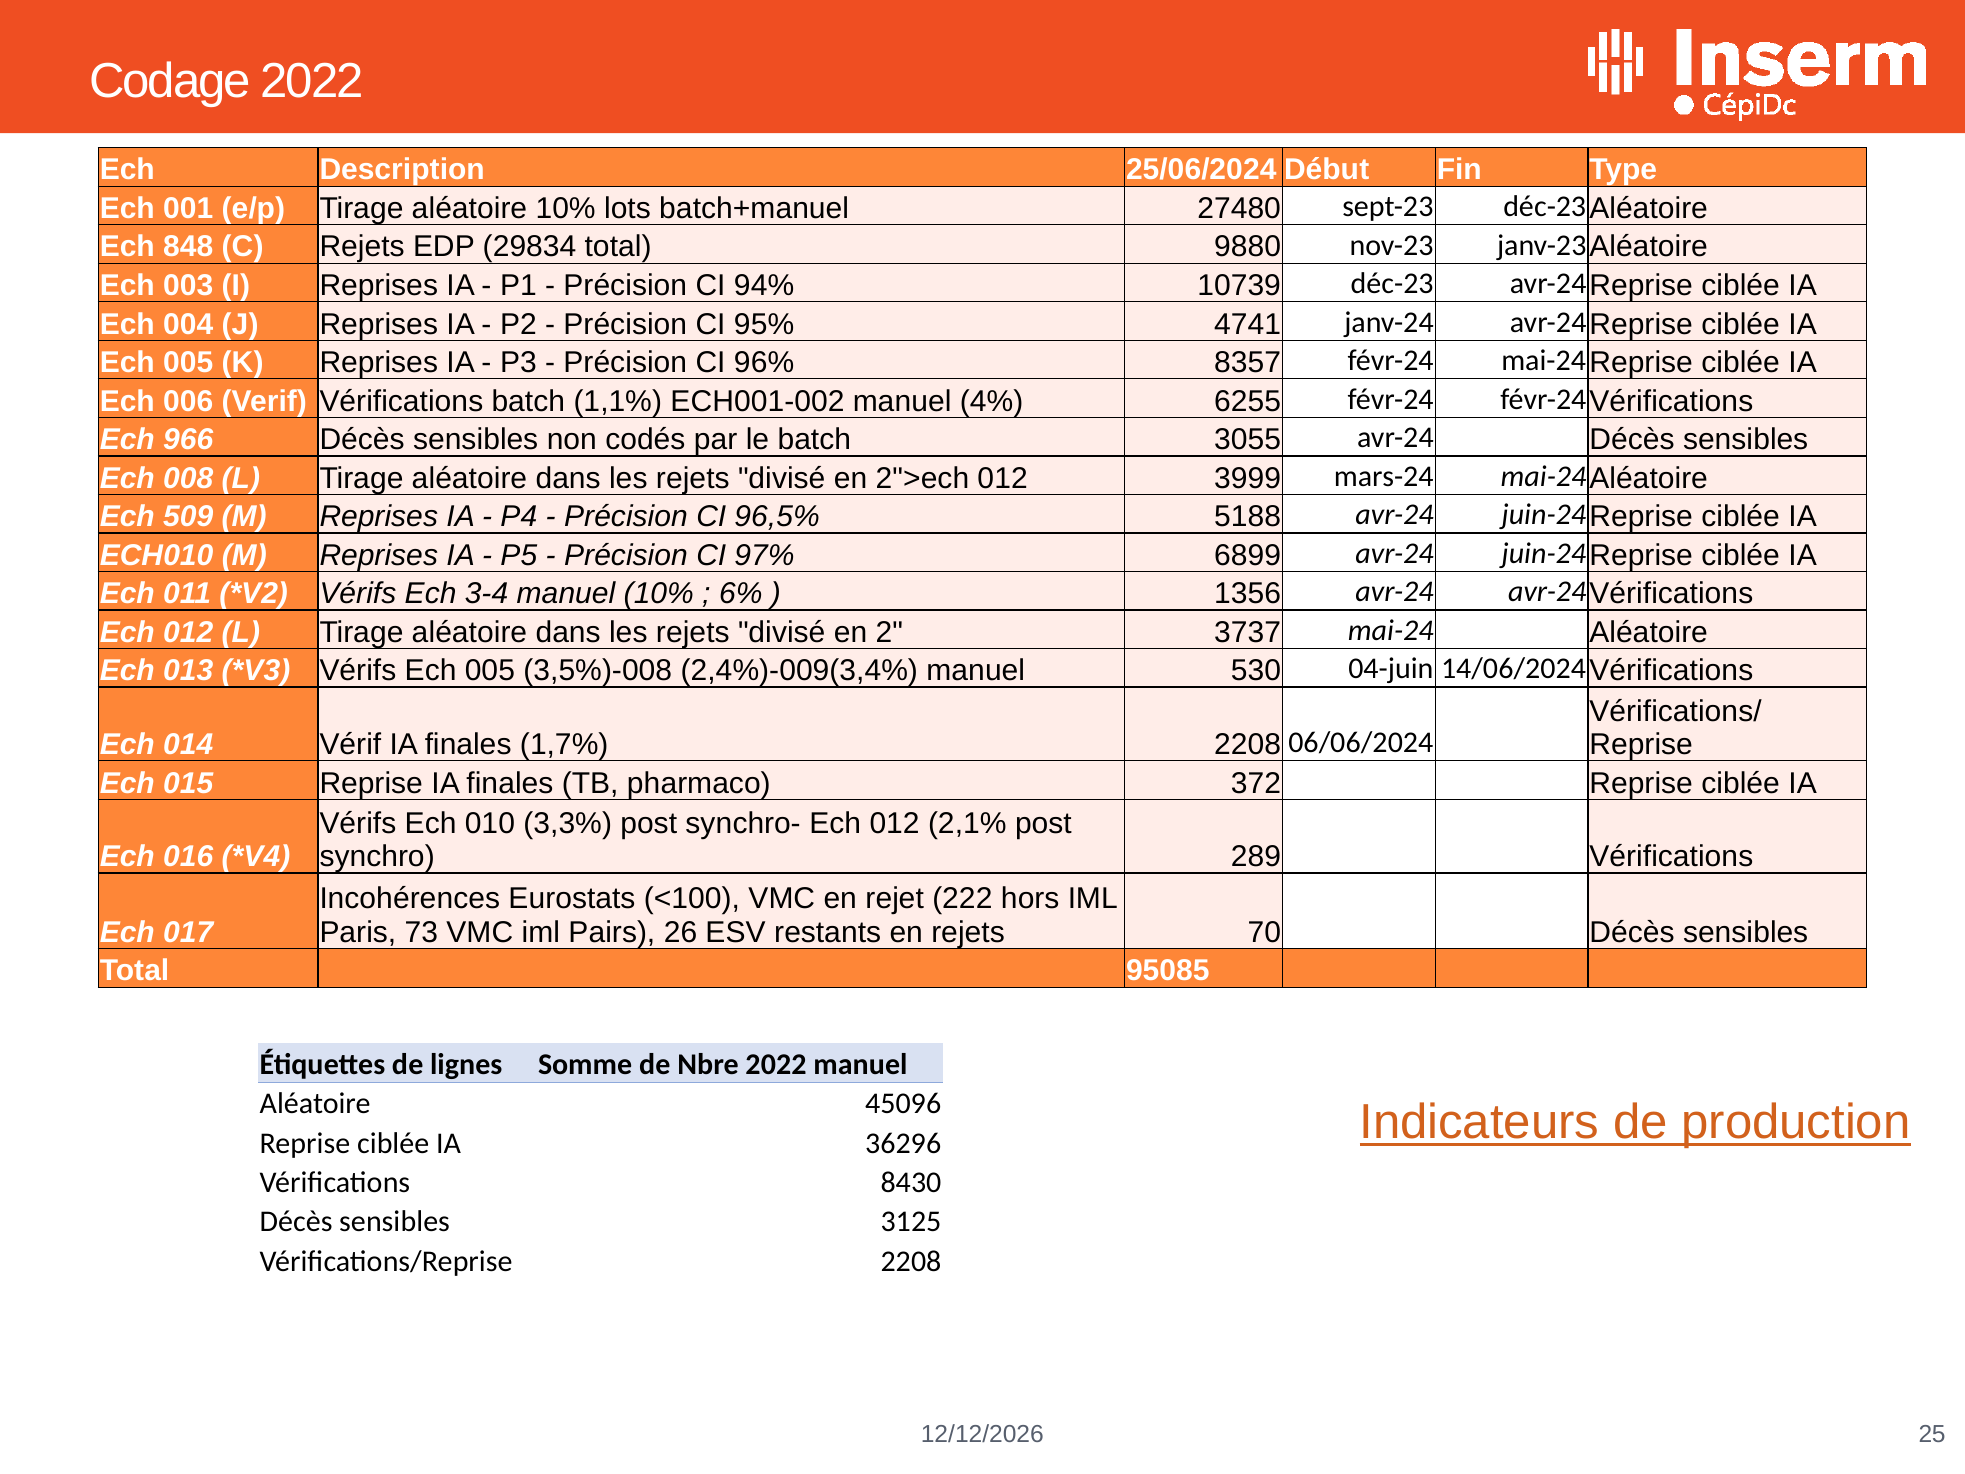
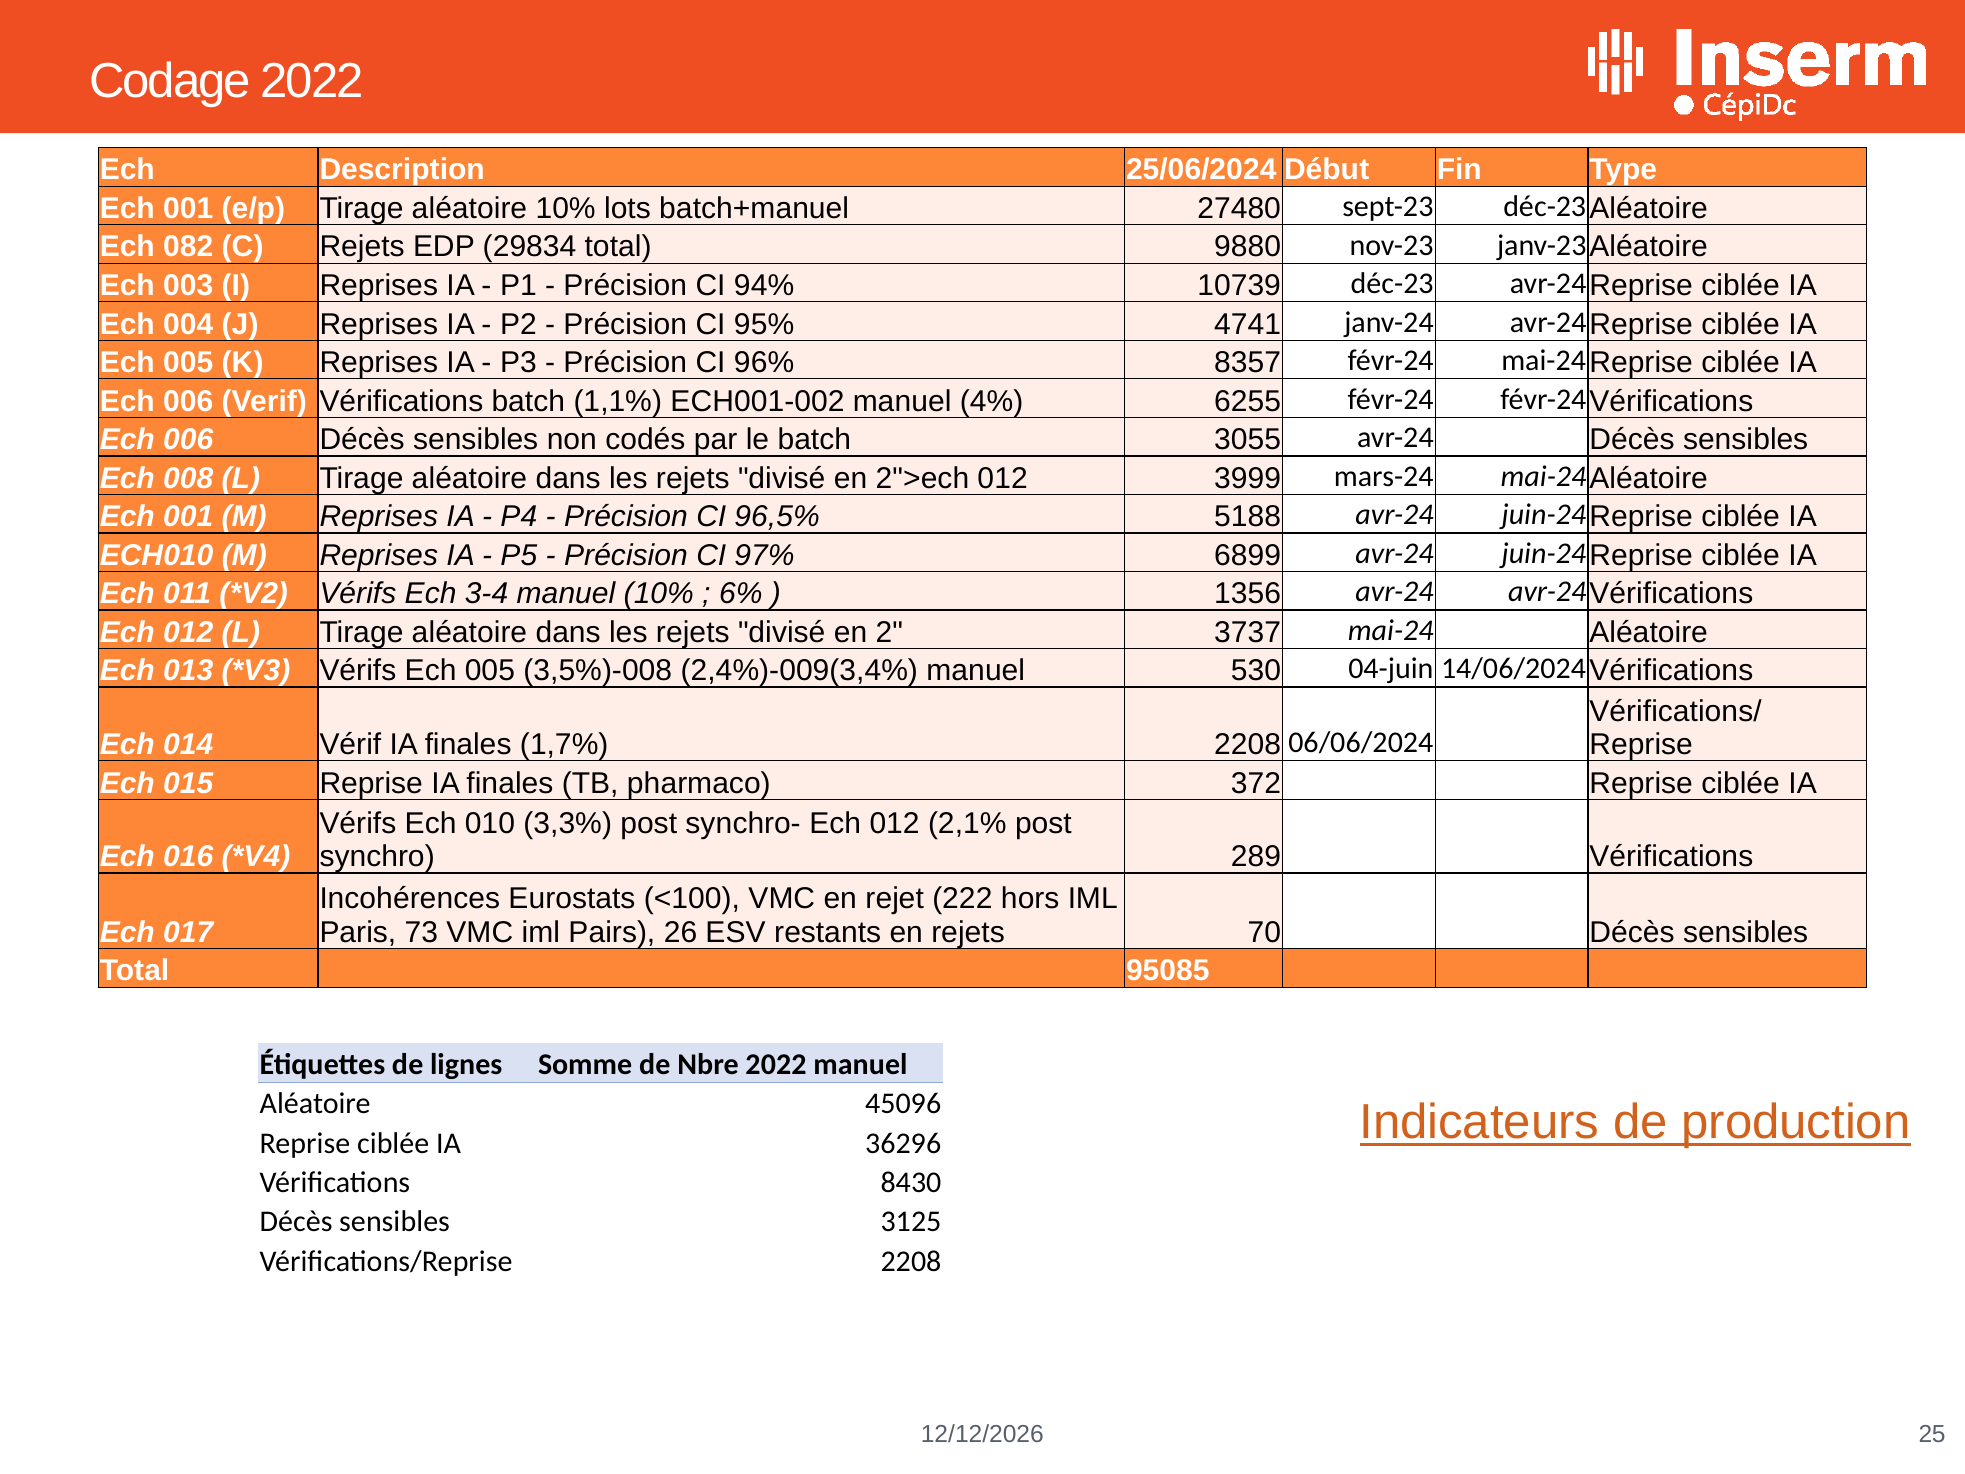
848: 848 -> 082 (188, 247)
966: 966 -> 006 (188, 440)
509: 509 -> 001 (188, 517)
